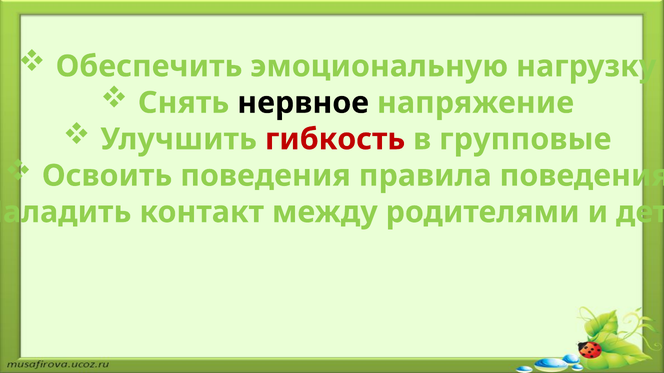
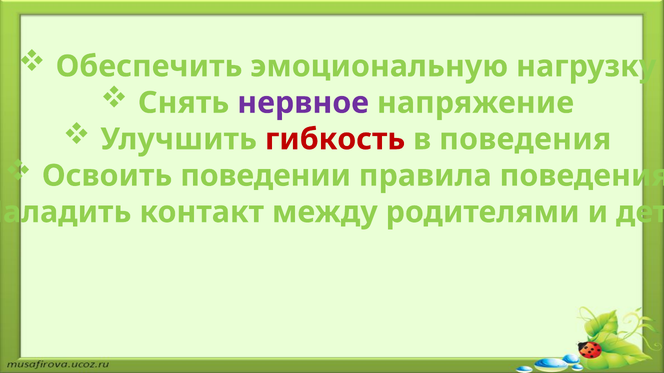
нервное colour: black -> purple (303, 103)
в групповые: групповые -> поведения (525, 139)
Освоить поведения: поведения -> поведении (266, 176)
